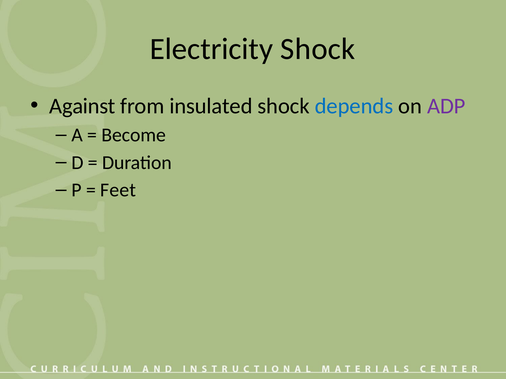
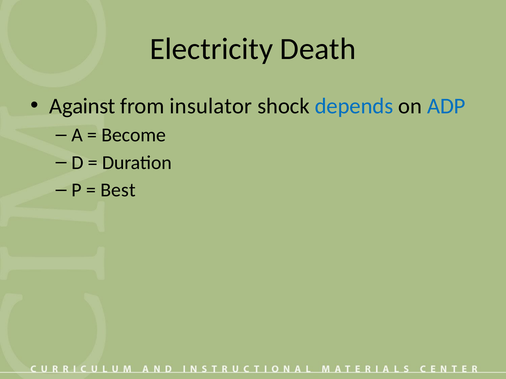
Electricity Shock: Shock -> Death (318, 49)
insulated: insulated -> insulator (211, 106)
ADP colour: purple -> blue (446, 106)
Feet: Feet -> Best (118, 190)
